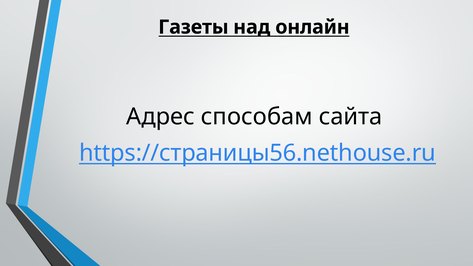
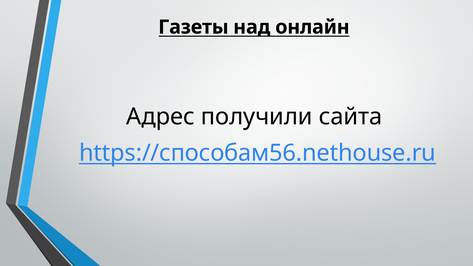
способам: способам -> получили (257, 117)
https://страницы56.nethouse.ru: https://страницы56.nethouse.ru -> https://способам56.nethouse.ru (257, 153)
